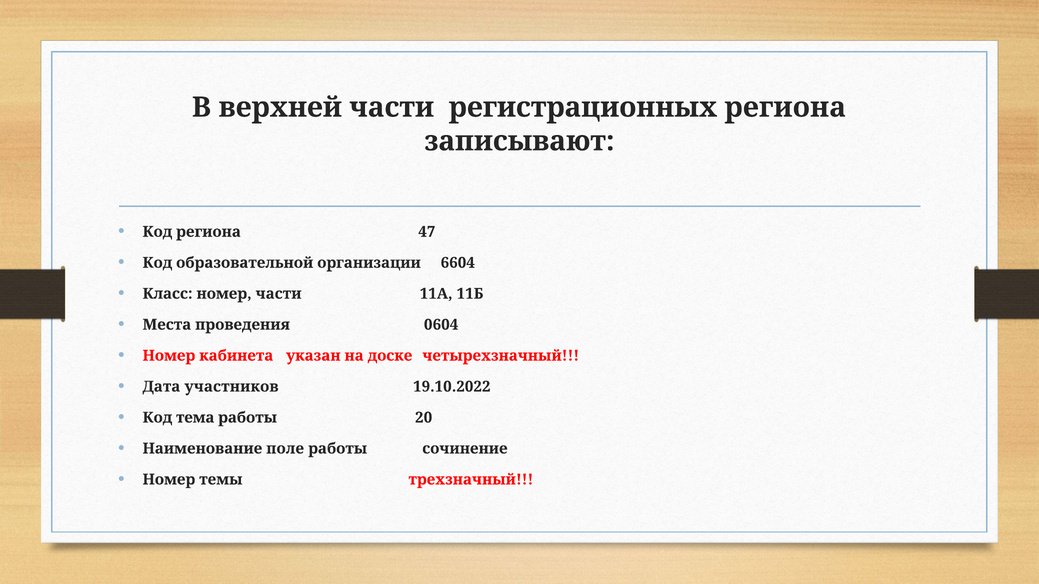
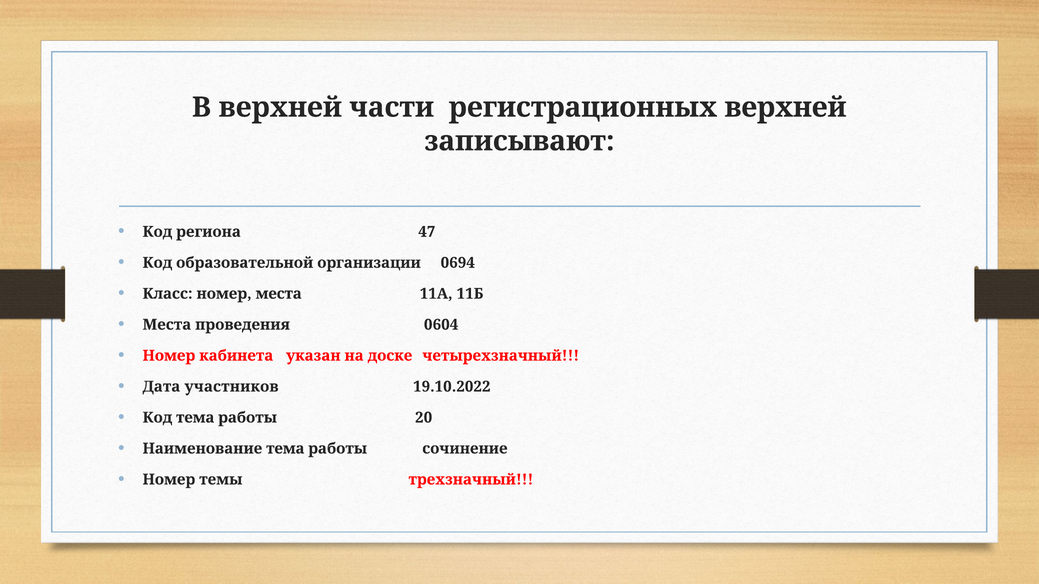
регистрационных региона: региона -> верхней (786, 107)
6604: 6604 -> 0694 (458, 263)
номер части: части -> места (279, 294)
Наименование поле: поле -> тема (285, 449)
